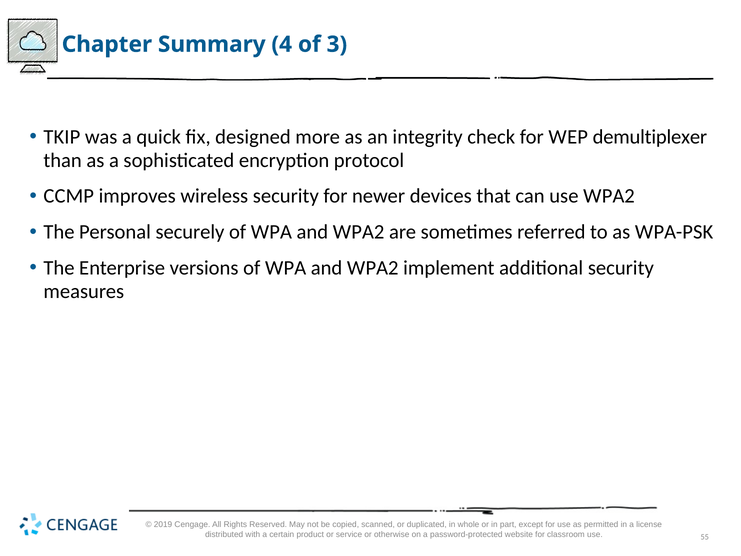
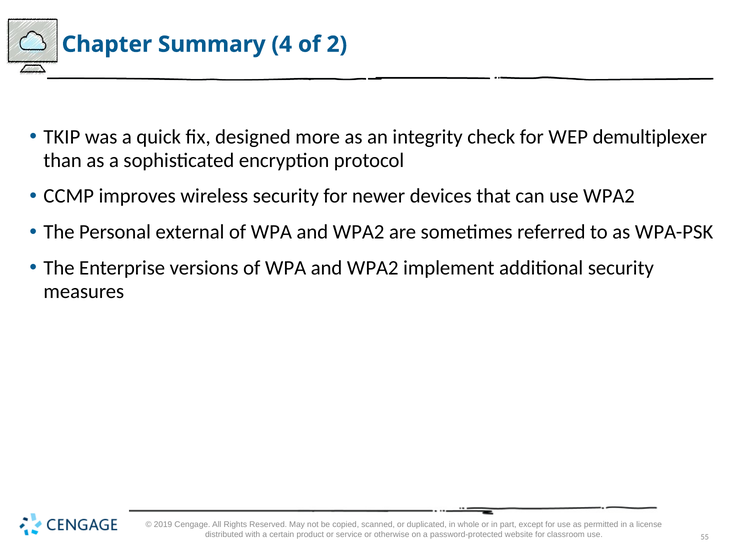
3: 3 -> 2 (337, 44)
securely: securely -> external (190, 232)
